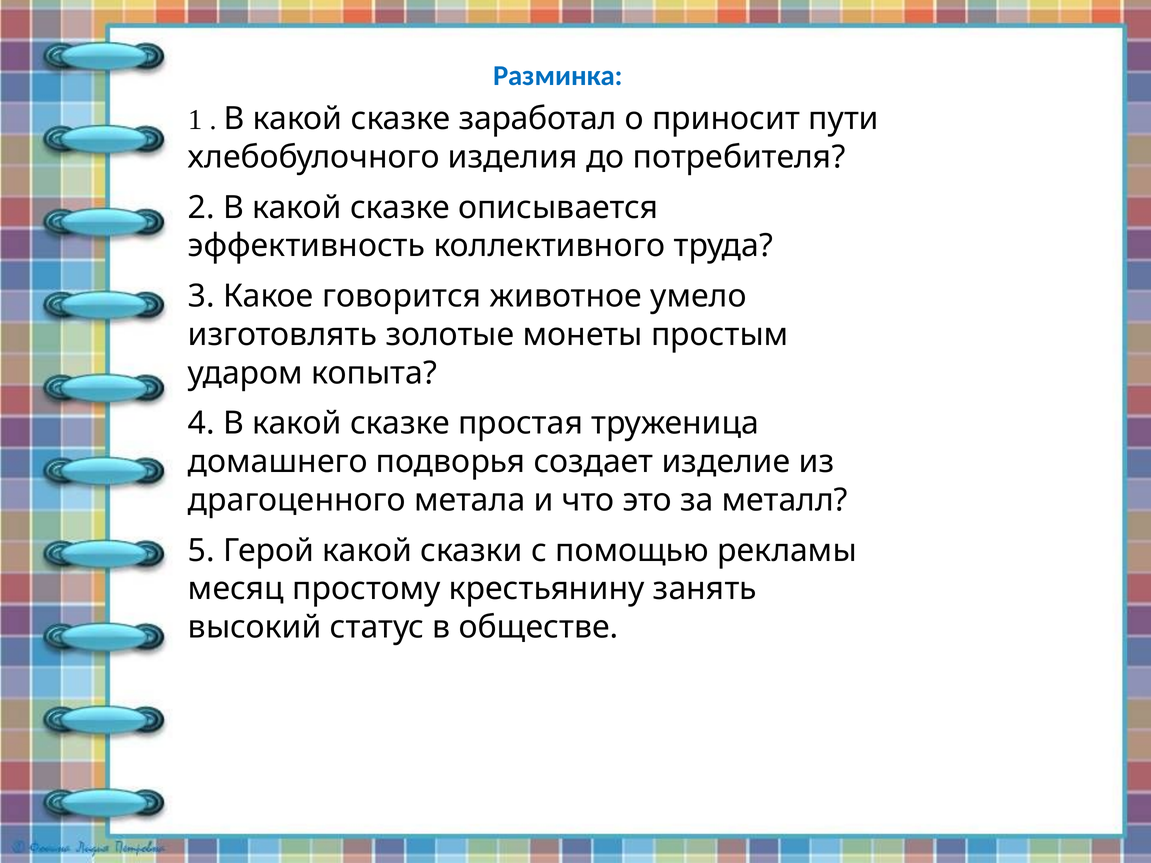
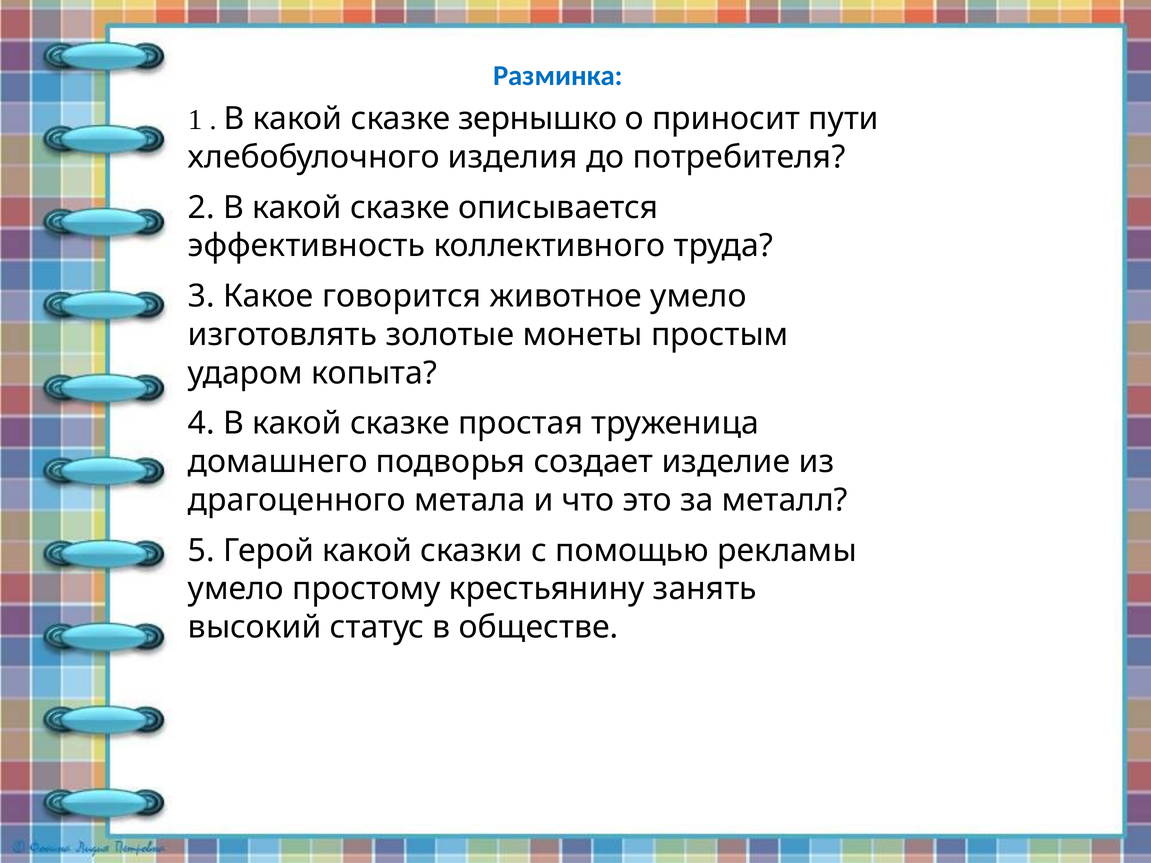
заработал: заработал -> зернышко (538, 119)
месяц: месяц -> умело (236, 589)
